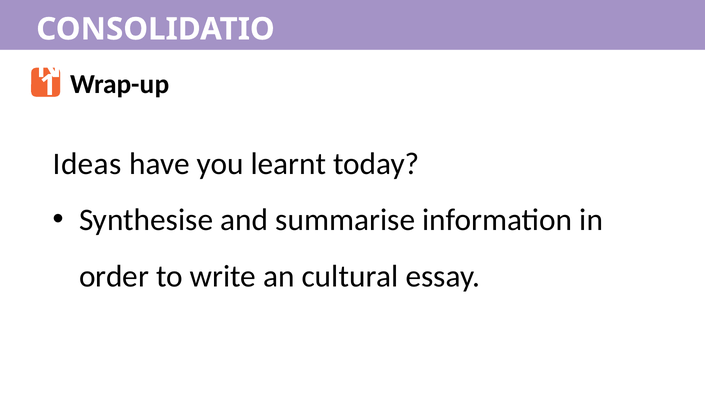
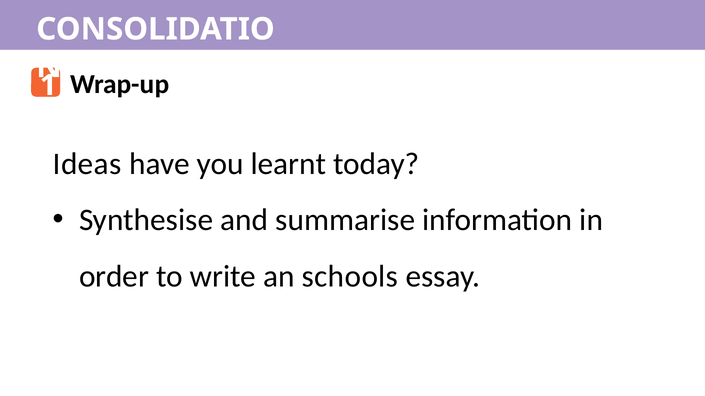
cultural: cultural -> schools (350, 277)
